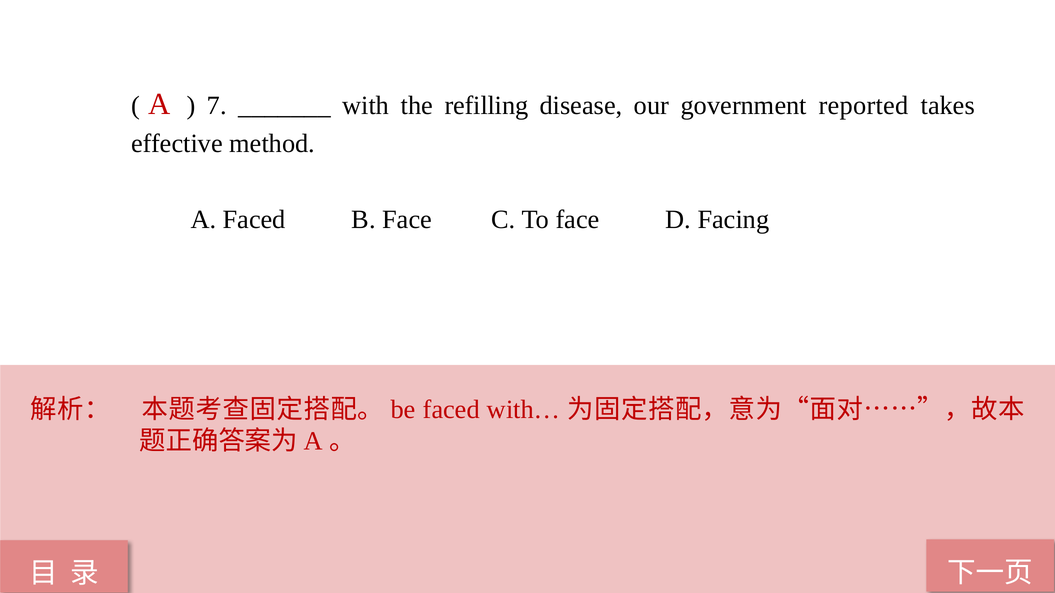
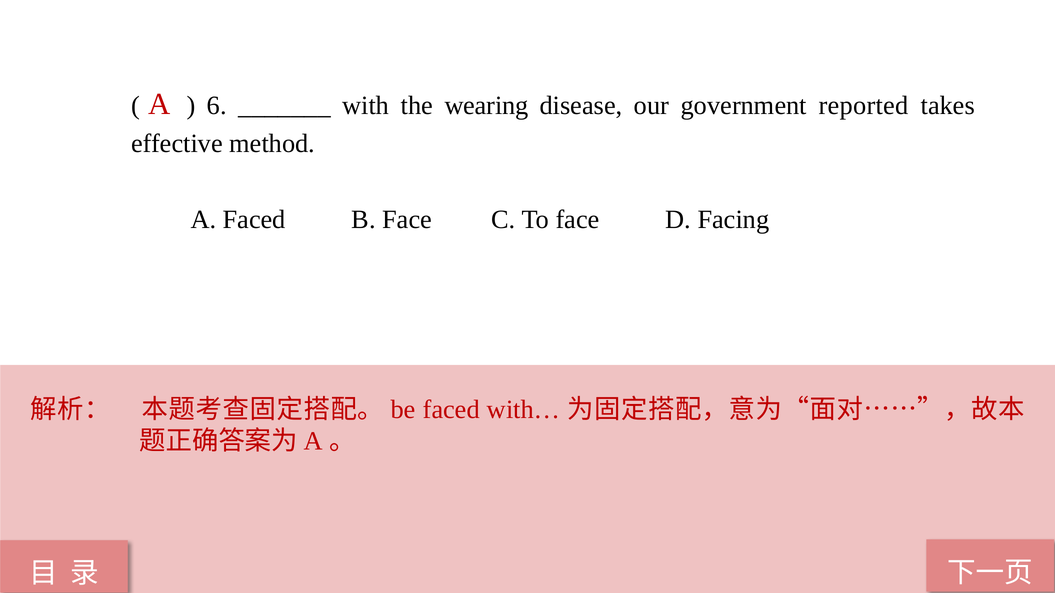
7: 7 -> 6 (217, 106)
refilling: refilling -> wearing (486, 106)
